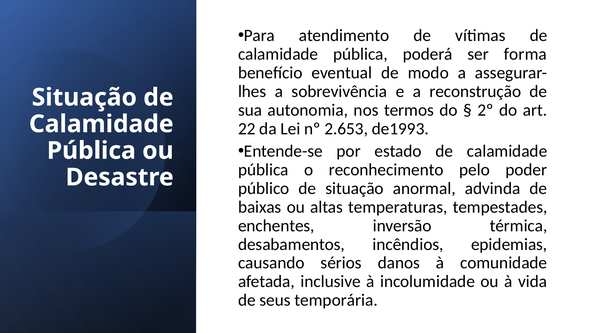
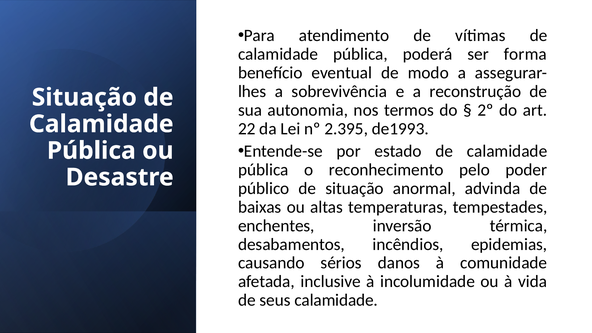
2.653: 2.653 -> 2.395 (346, 129)
seus temporária: temporária -> calamidade (336, 300)
